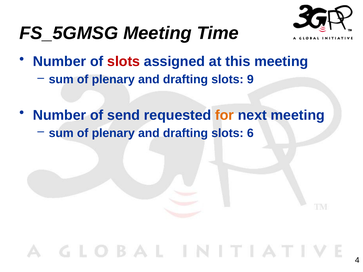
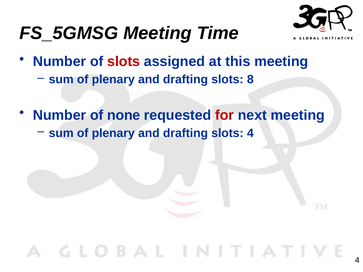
9: 9 -> 8 (250, 80)
send: send -> none (124, 115)
for colour: orange -> red (225, 115)
slots 6: 6 -> 4 (250, 133)
